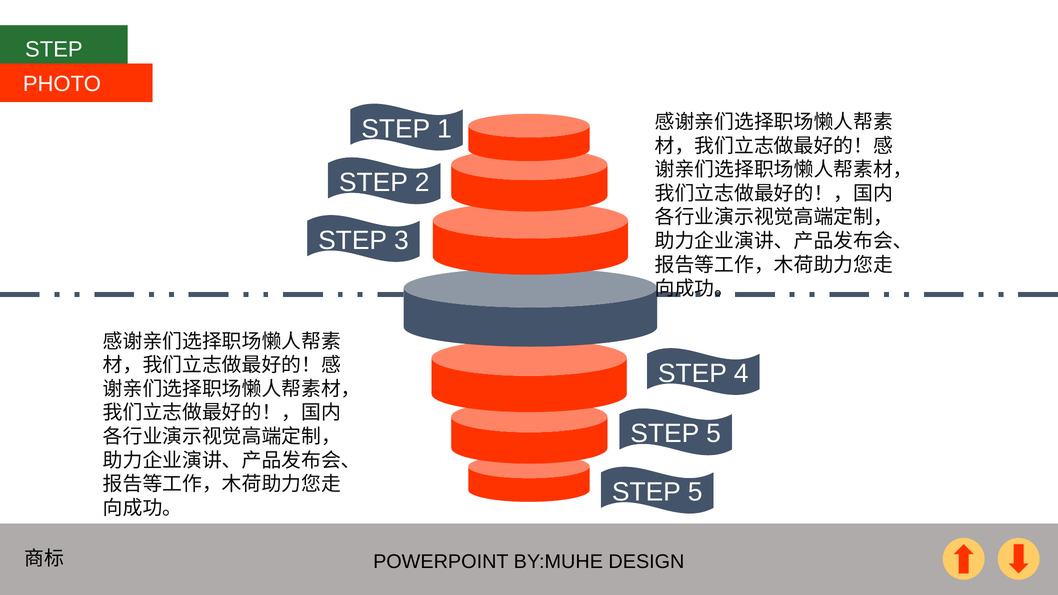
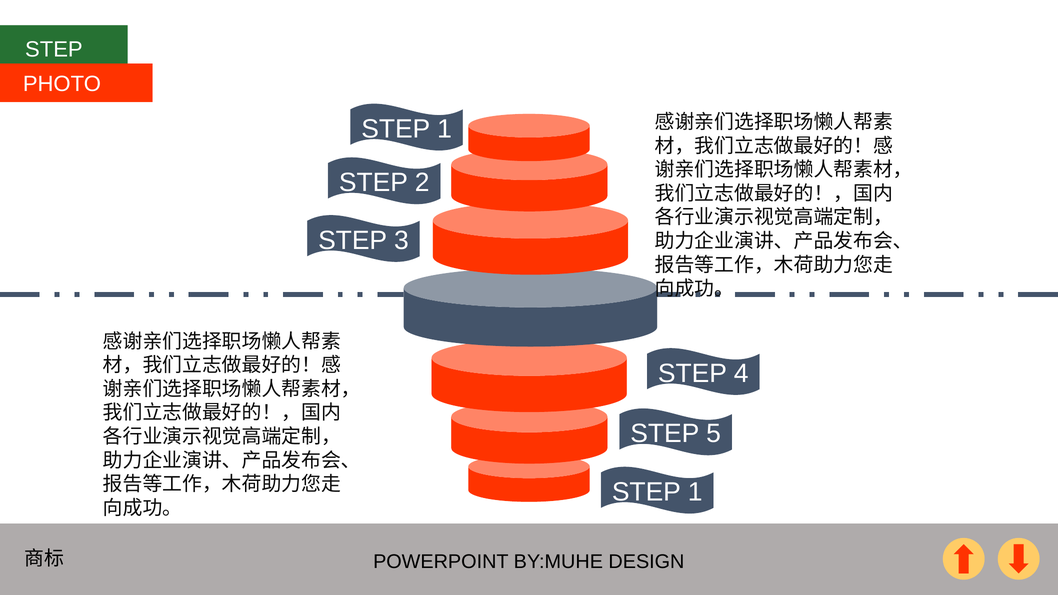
5: 5 -> 1 (695, 492)
